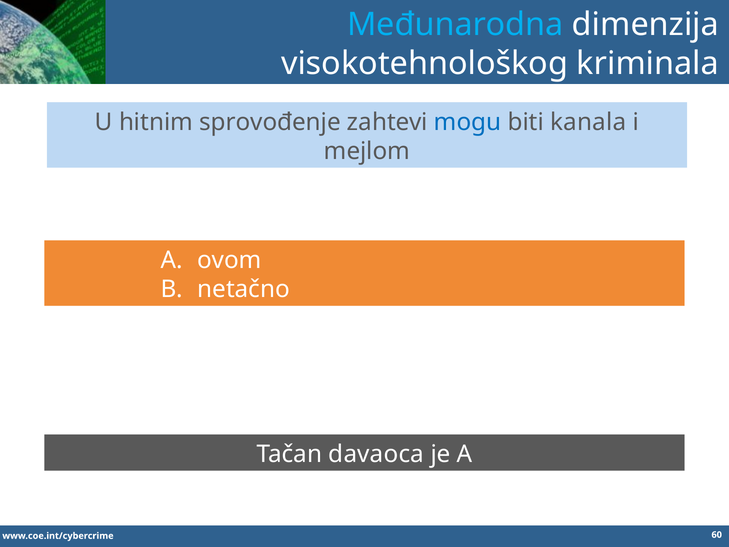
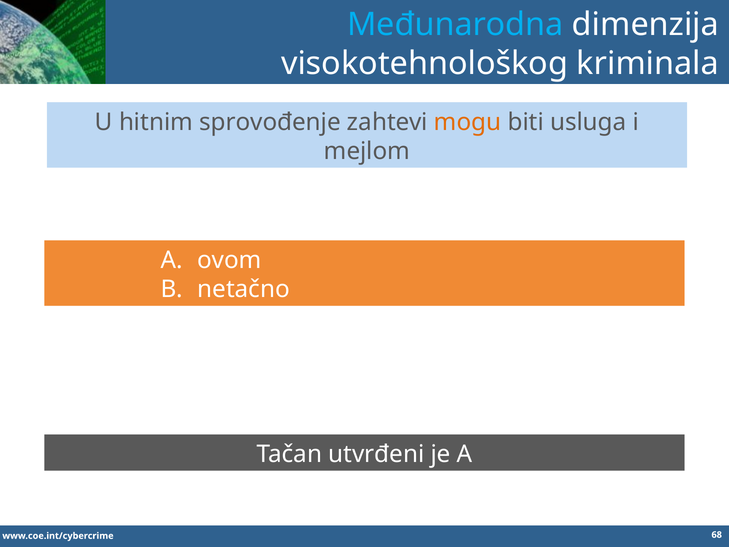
mogu colour: blue -> orange (468, 122)
kanala: kanala -> usluga (588, 122)
davaoca: davaoca -> utvrđeni (376, 454)
60: 60 -> 68 (717, 535)
